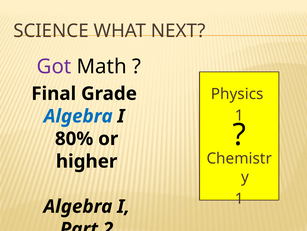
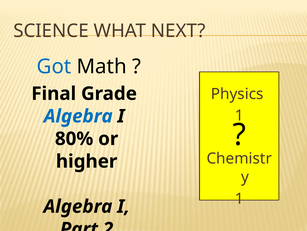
Got colour: purple -> blue (54, 66)
